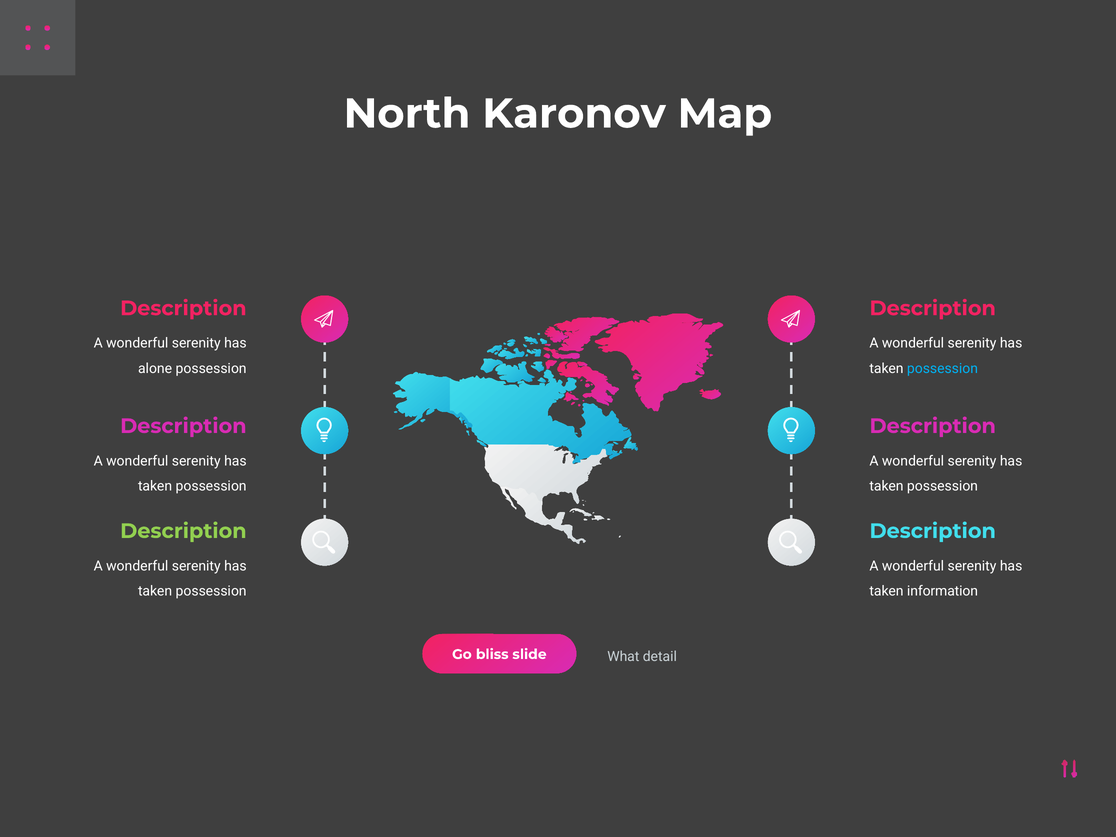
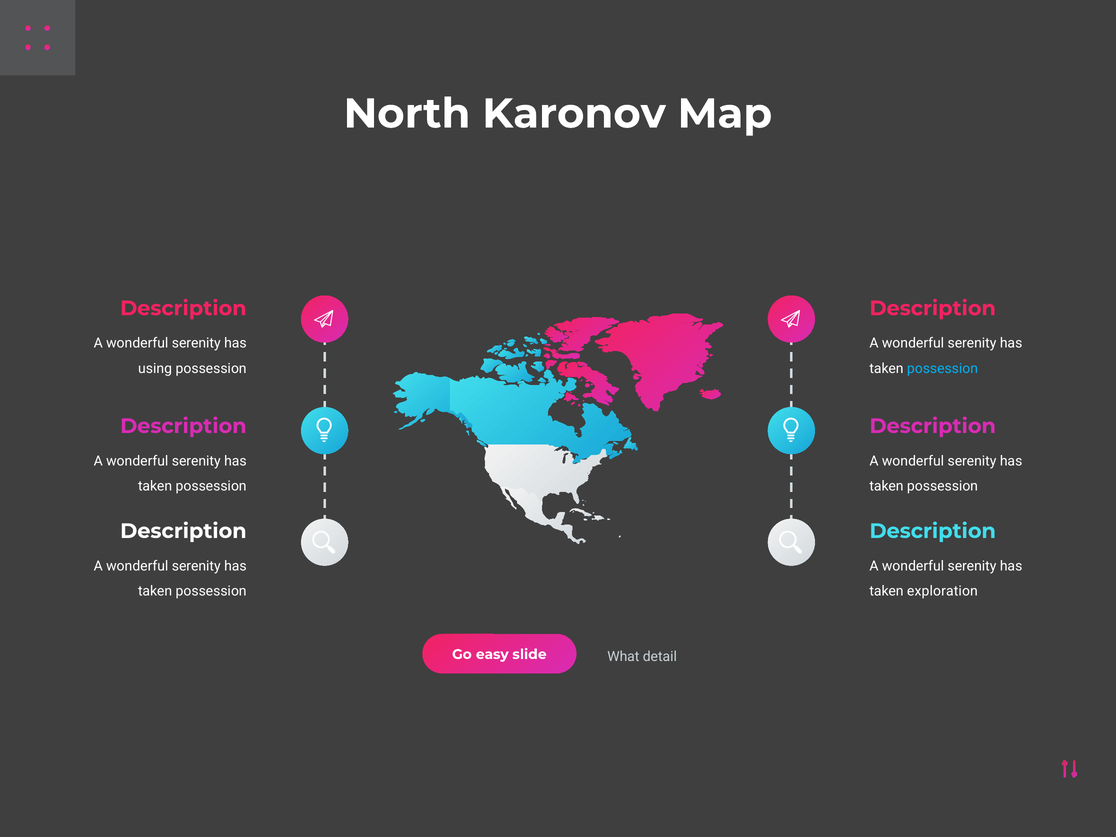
alone: alone -> using (155, 368)
Description colour: light green -> white (183, 531)
information: information -> exploration (942, 591)
bliss: bliss -> easy (492, 654)
